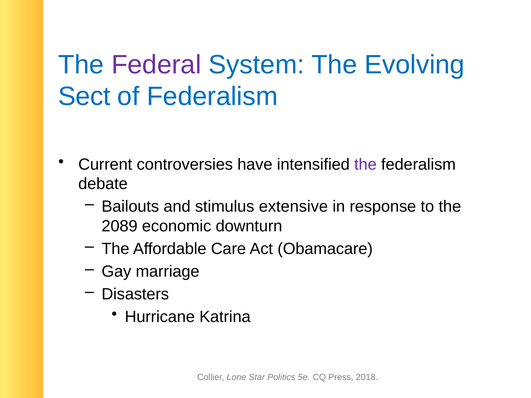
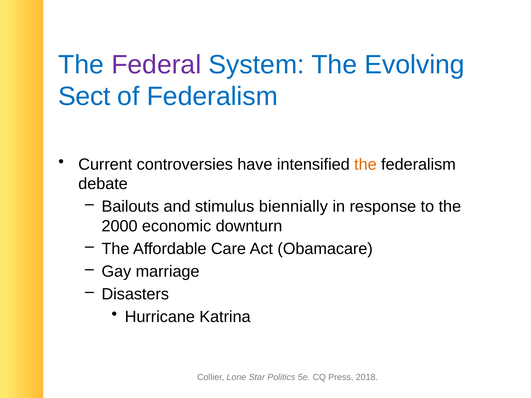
the colour: purple -> orange (365, 165)
extensive: extensive -> biennially (293, 207)
2089: 2089 -> 2000 (120, 226)
